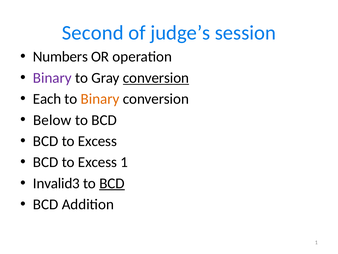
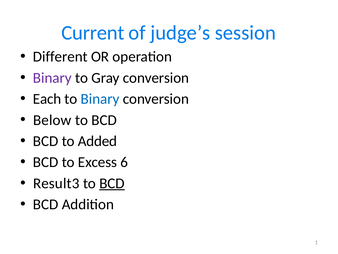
Second: Second -> Current (93, 33)
Numbers: Numbers -> Different (60, 57)
conversion underline: present -> none (156, 78)
Binary colour: orange -> blue (100, 99)
Excess: Excess -> Added (97, 141)
Excess 1: 1 -> 6 (124, 162)
Invalid3: Invalid3 -> Result3 (56, 183)
